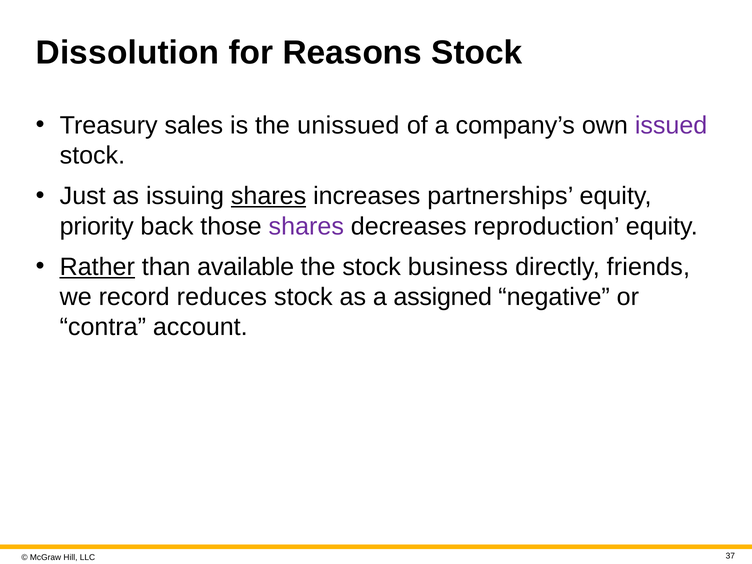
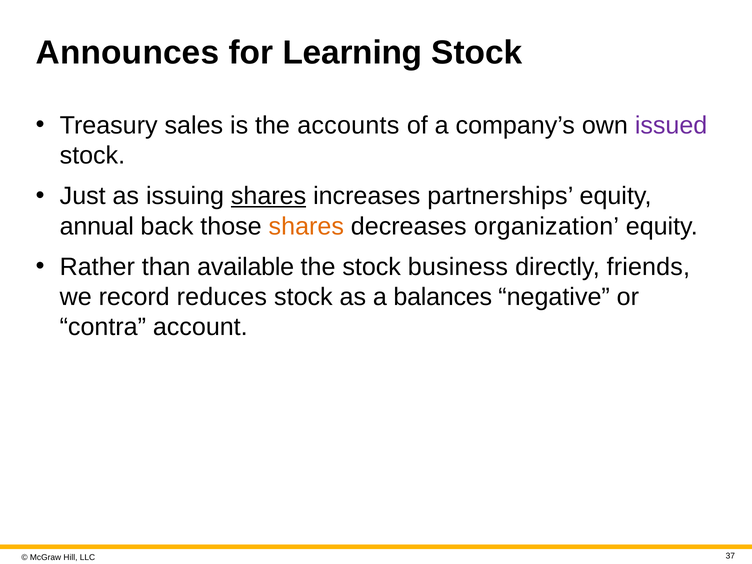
Dissolution: Dissolution -> Announces (128, 53)
Reasons: Reasons -> Learning (352, 53)
unissued: unissued -> accounts (348, 126)
priority: priority -> annual (97, 226)
shares colour: purple -> orange (306, 226)
reproduction: reproduction -> organization (546, 226)
Rather underline: present -> none (97, 267)
assigned: assigned -> balances (443, 297)
